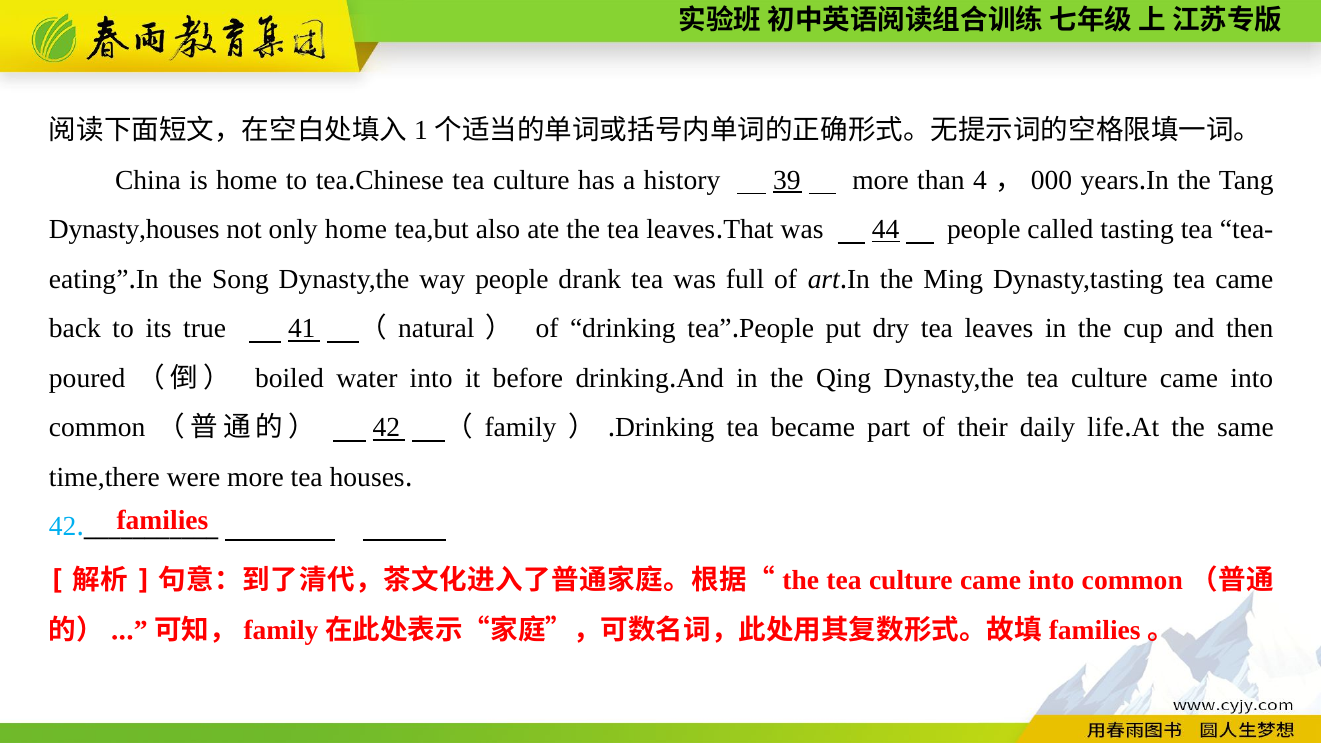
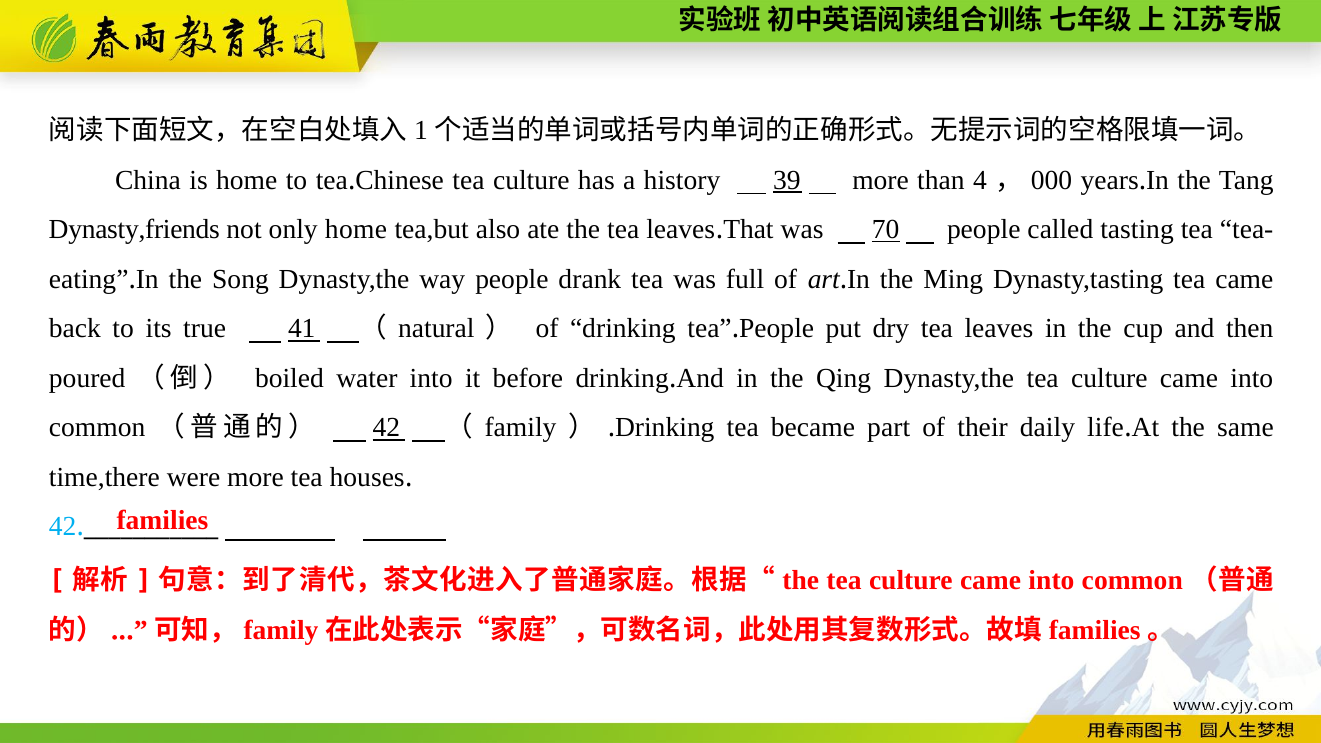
Dynasty,houses: Dynasty,houses -> Dynasty,friends (134, 230)
44: 44 -> 70 (886, 230)
